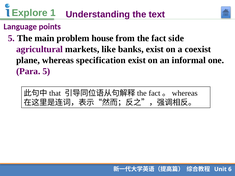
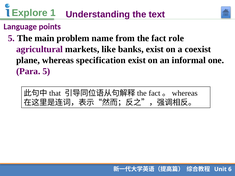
house: house -> name (102, 38)
side: side -> role (176, 38)
